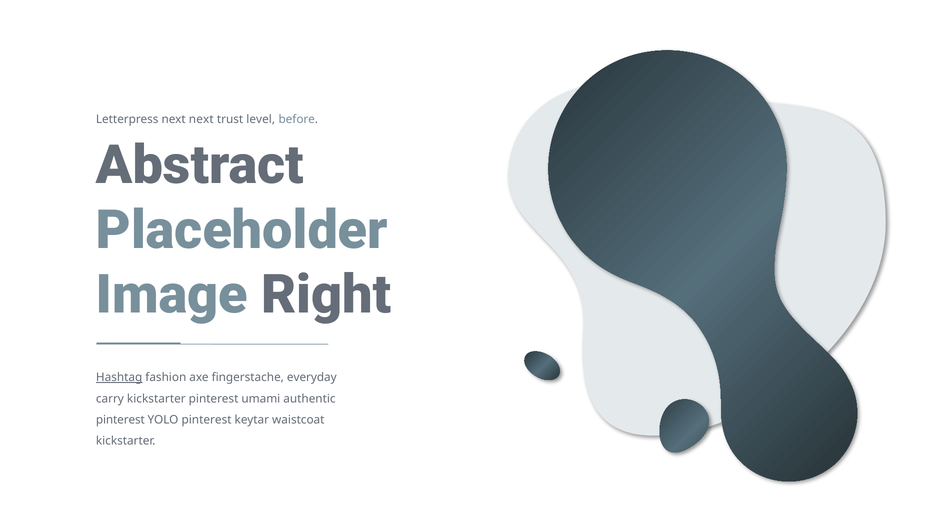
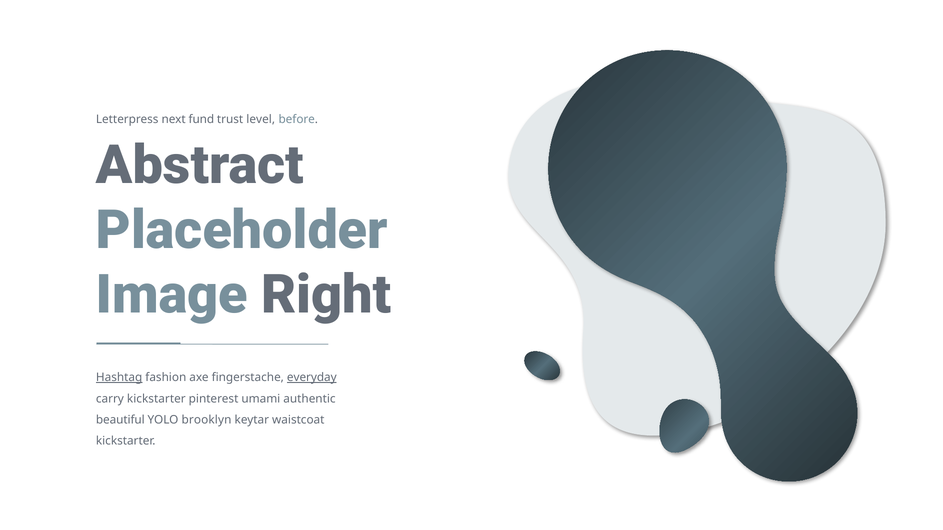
next next: next -> fund (201, 120)
everyday underline: none -> present (312, 378)
pinterest: pinterest -> beautiful (120, 420)
YOLO pinterest: pinterest -> brooklyn (207, 420)
